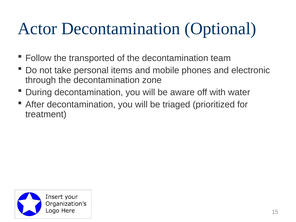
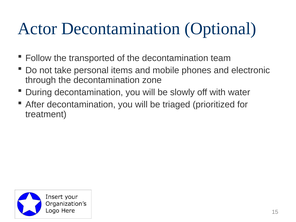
aware: aware -> slowly (182, 92)
